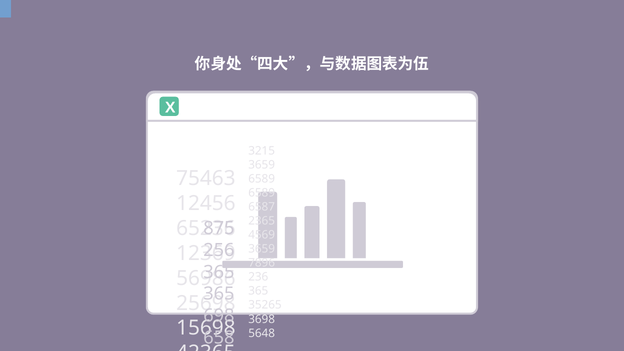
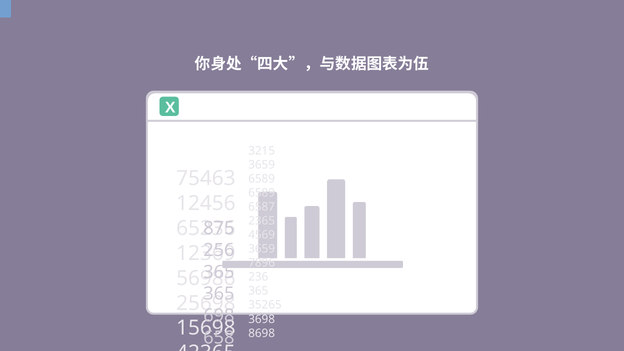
5648: 5648 -> 8698 (262, 333)
